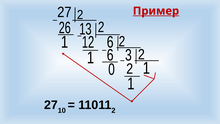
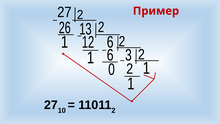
Пример underline: present -> none (156, 11)
